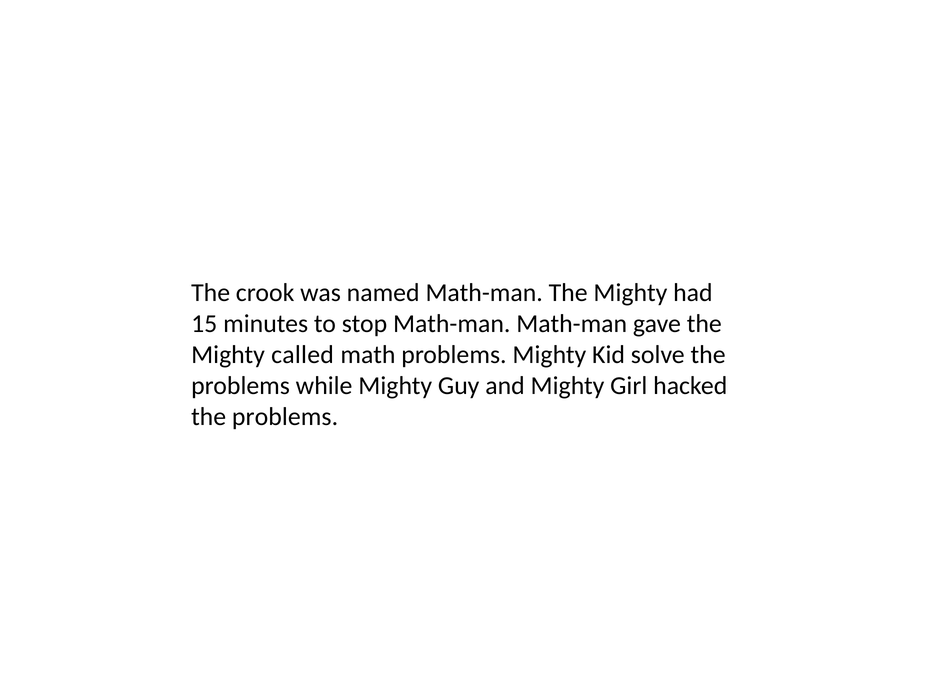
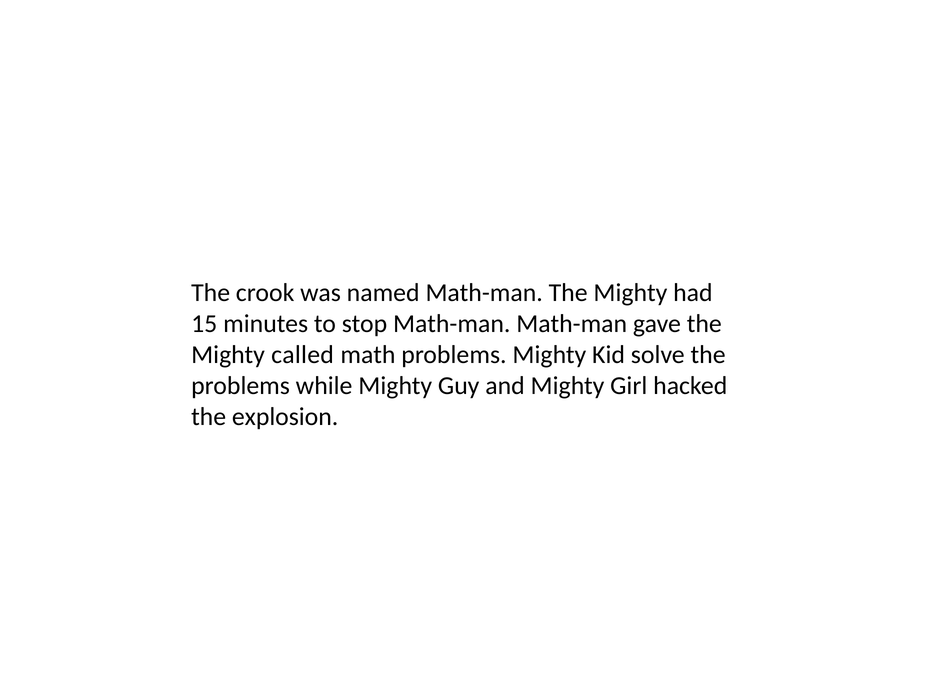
problems: problems -> explosion (285, 417)
